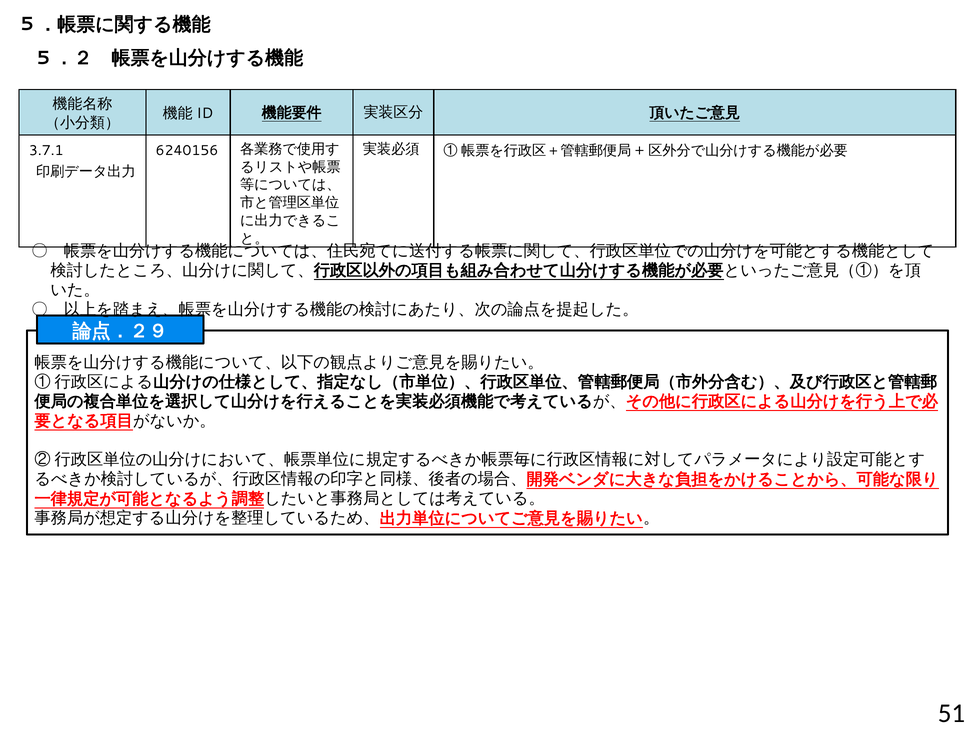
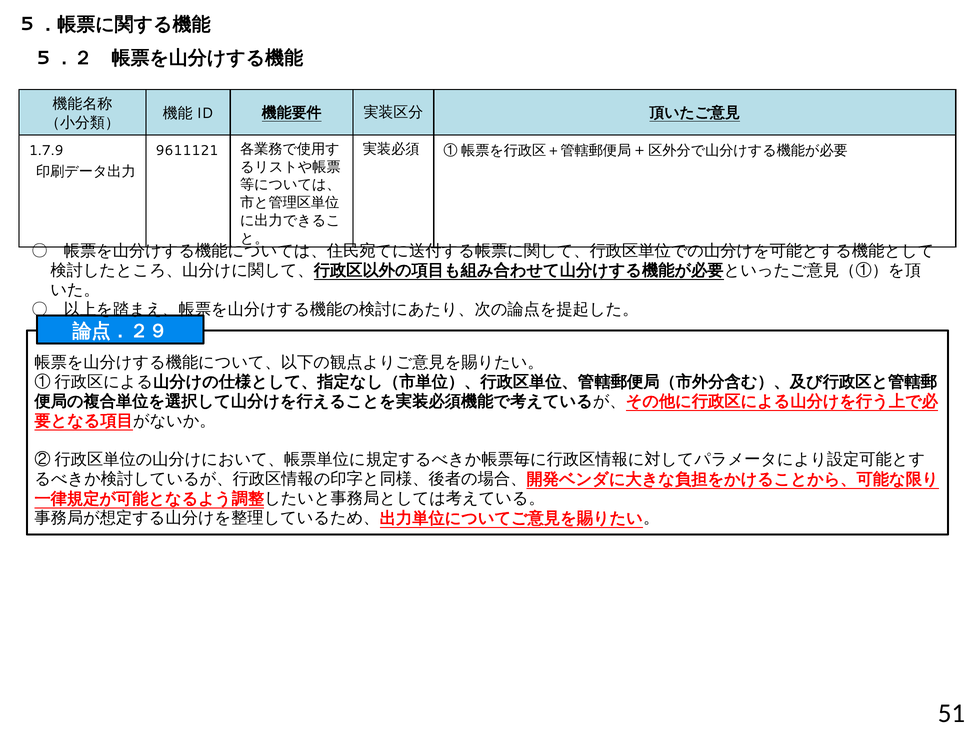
3.7.1: 3.7.1 -> 1.7.9 (46, 151)
6240156: 6240156 -> 9611121 (187, 151)
